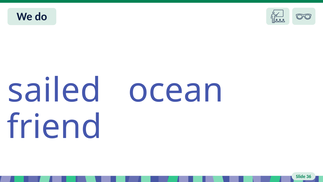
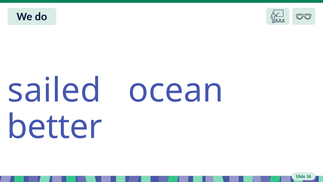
friend: friend -> better (55, 127)
